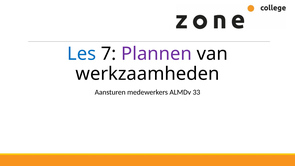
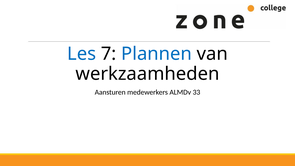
Plannen colour: purple -> blue (157, 54)
